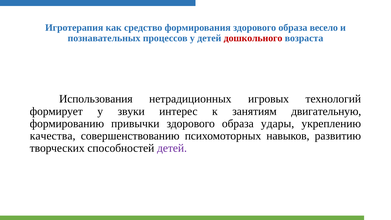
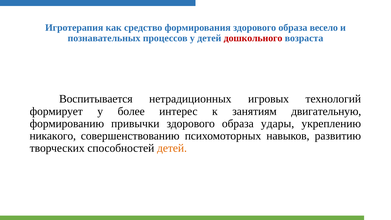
Использования: Использования -> Воспитывается (96, 99)
звуки: звуки -> более (131, 111)
качества: качества -> никакого (53, 136)
детей colour: purple -> orange (172, 148)
